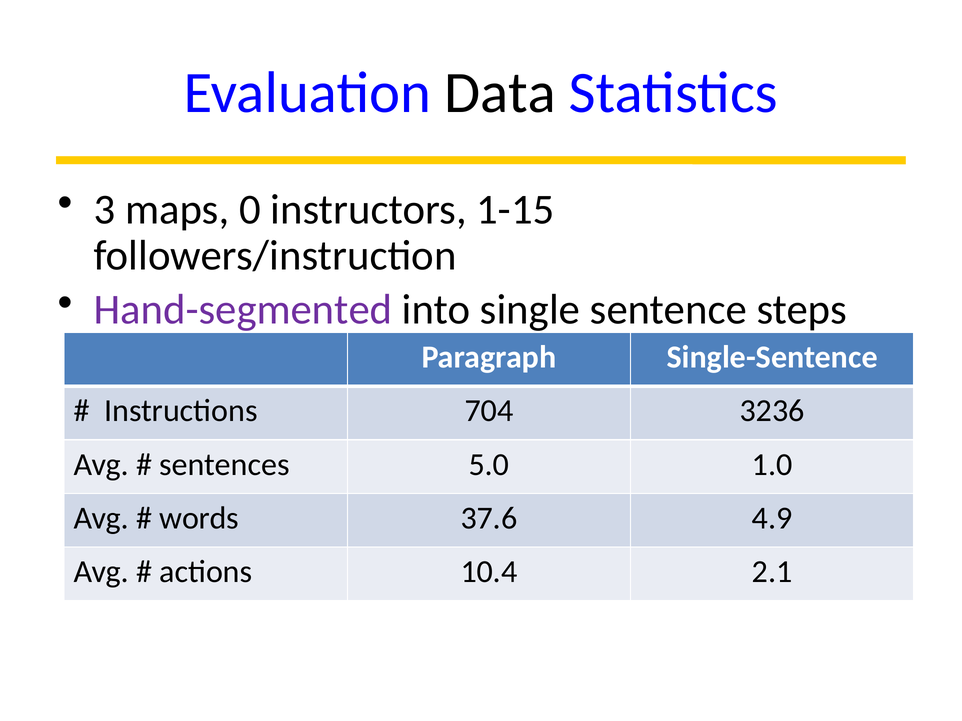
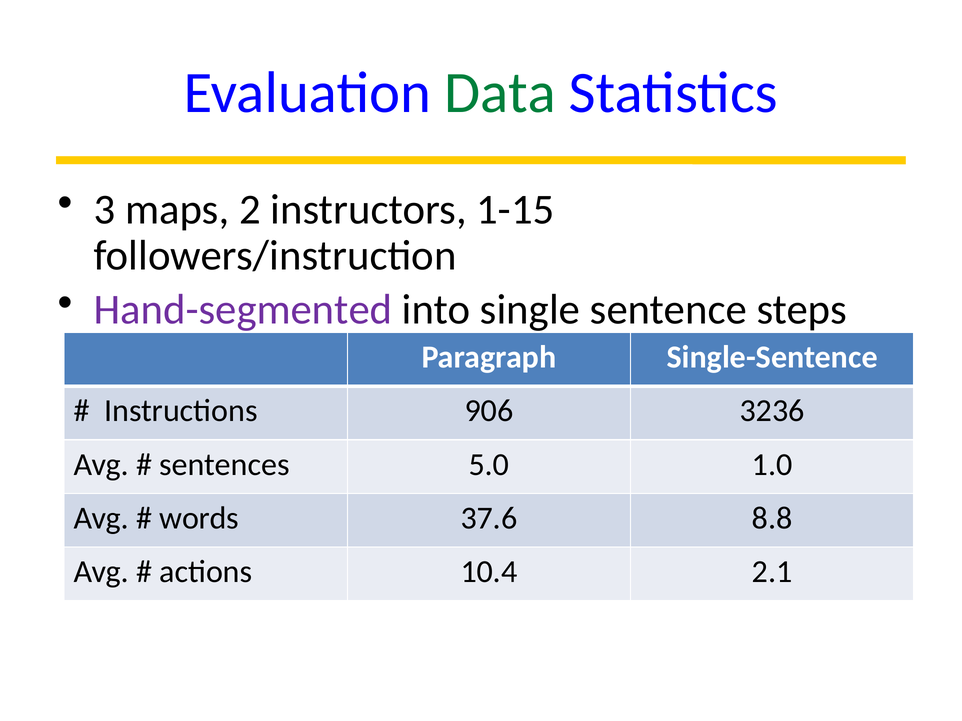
Data colour: black -> green (500, 93)
0: 0 -> 2 (250, 210)
704: 704 -> 906 (489, 411)
4.9: 4.9 -> 8.8 (772, 518)
